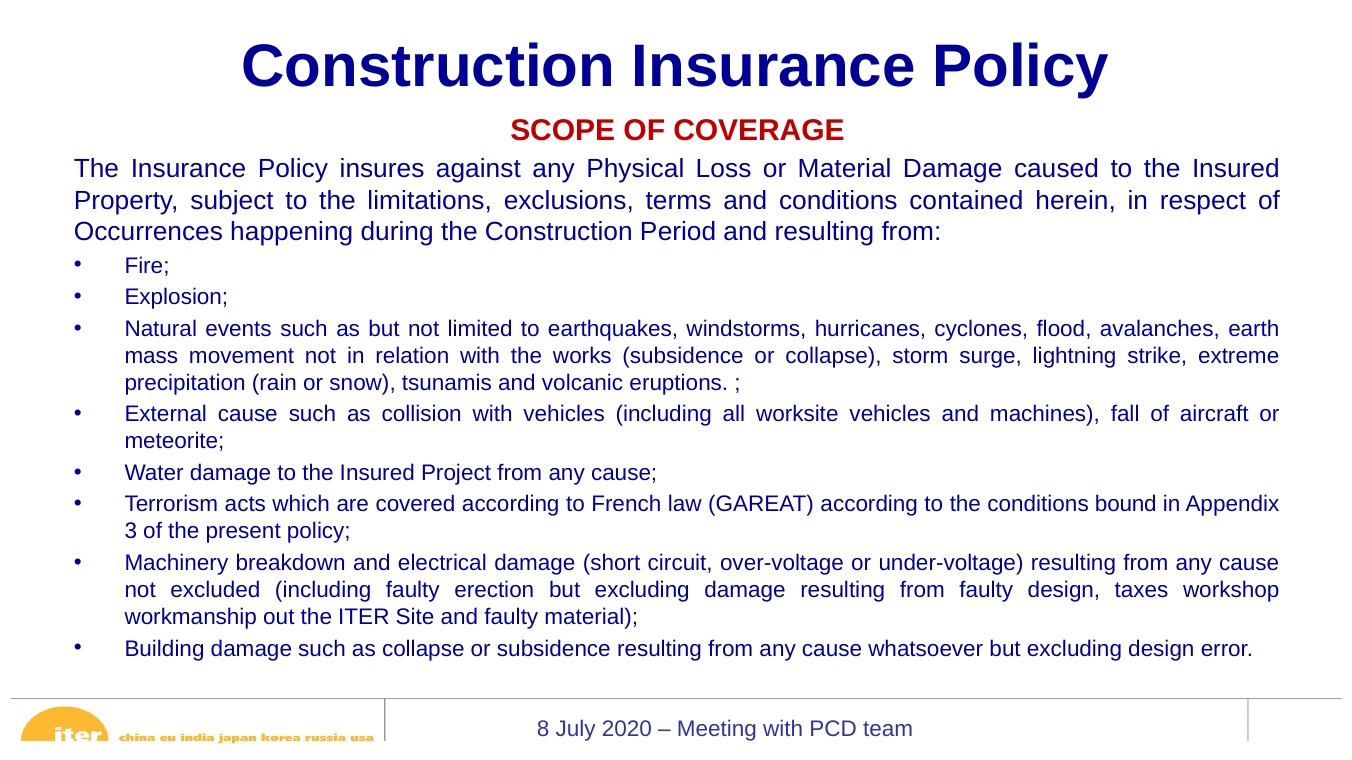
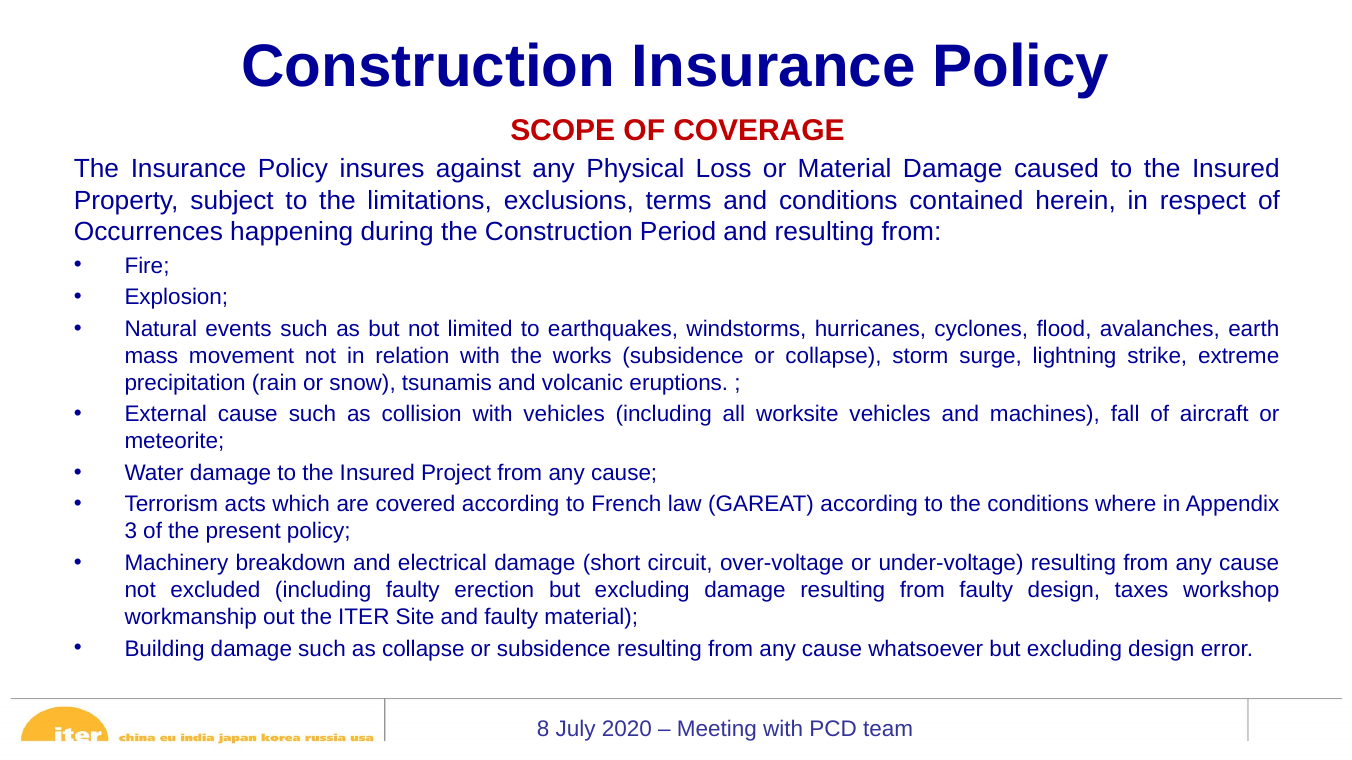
bound: bound -> where (1126, 505)
